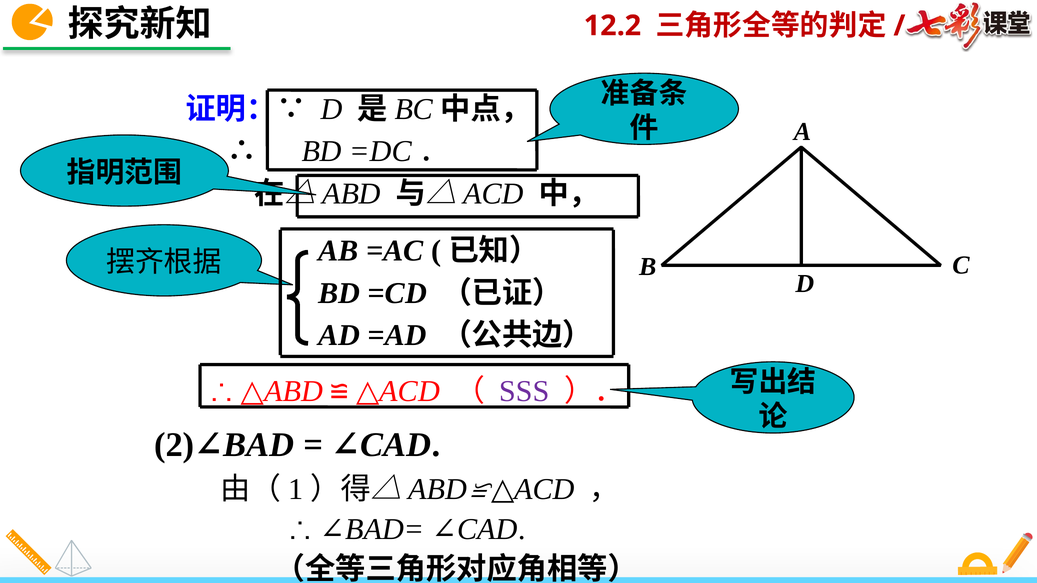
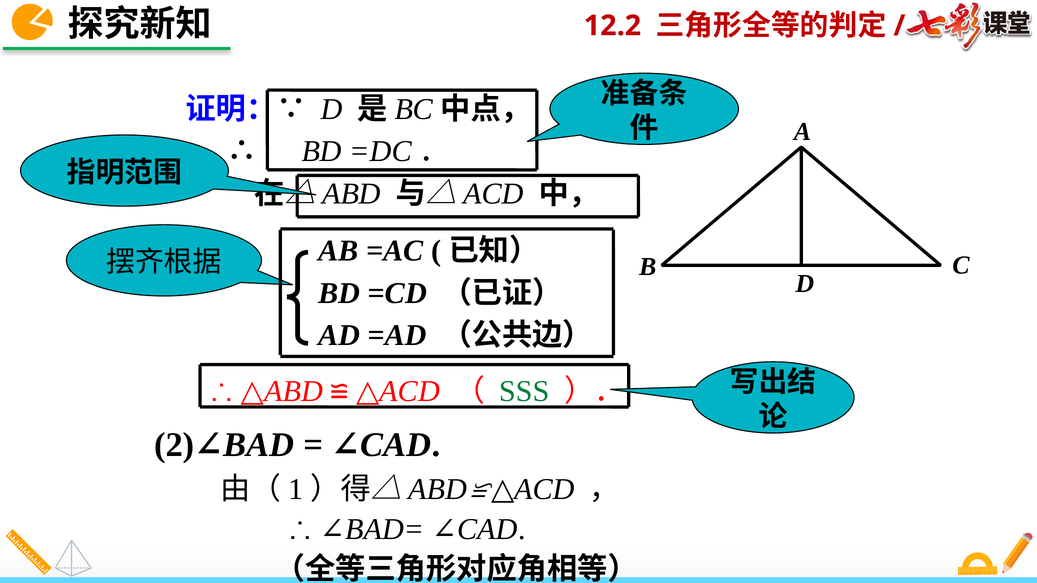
SSS colour: purple -> green (524, 391)
